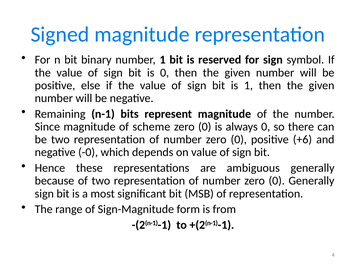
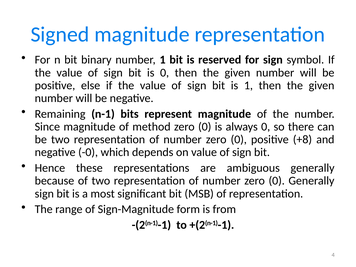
scheme: scheme -> method (151, 127)
+6: +6 -> +8 (302, 140)
